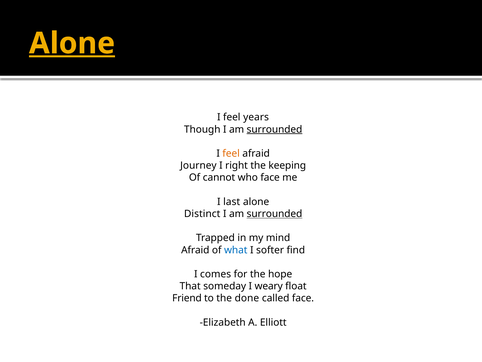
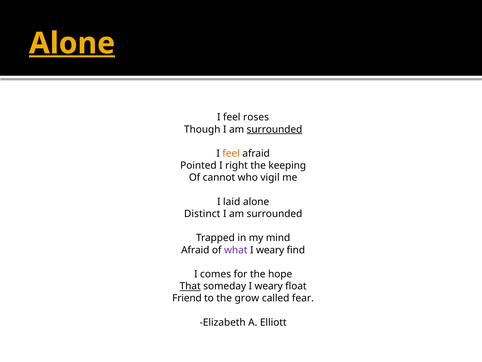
years: years -> roses (256, 117)
Journey: Journey -> Pointed (198, 165)
who face: face -> vigil (270, 177)
last: last -> laid (232, 202)
surrounded underline: present -> none (274, 214)
what colour: blue -> purple (236, 250)
softer: softer -> weary (270, 250)
That underline: none -> present (190, 286)
done: done -> grow (247, 298)
called face: face -> fear (303, 298)
